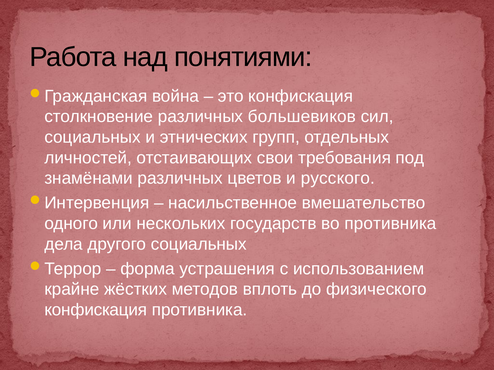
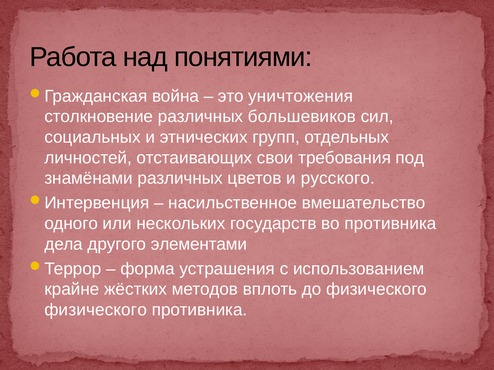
это конфискация: конфискация -> уничтожения (301, 96)
другого социальных: социальных -> элементами (199, 244)
конфискация: конфискация -> физического (96, 310)
